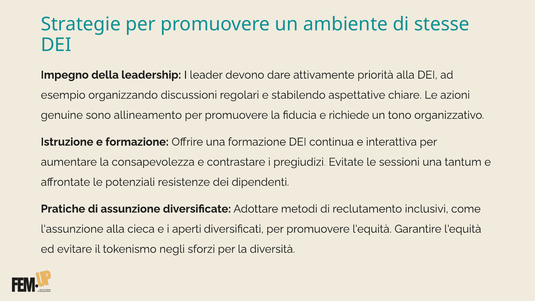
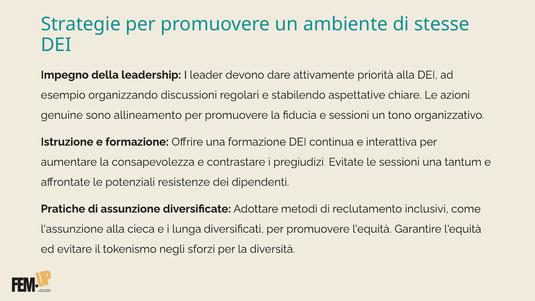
e richiede: richiede -> sessioni (349, 115)
aperti: aperti -> lunga (187, 229)
